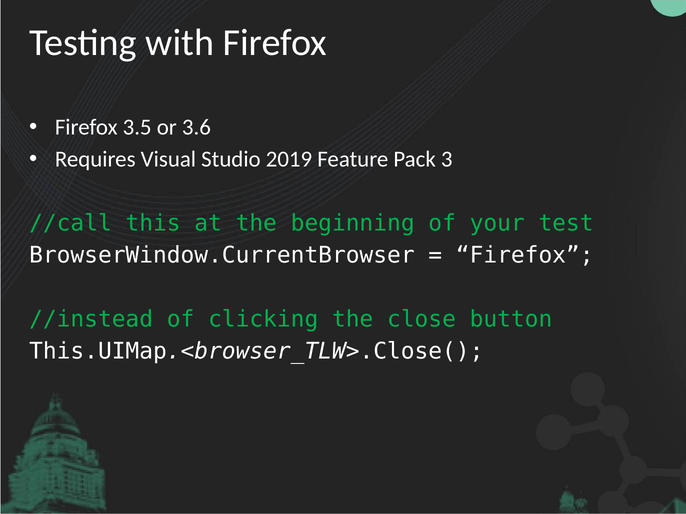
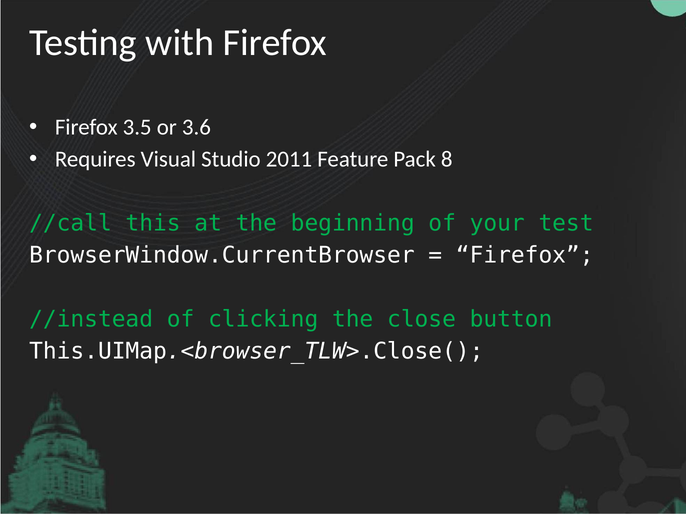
2019: 2019 -> 2011 (289, 159)
3: 3 -> 8 (447, 159)
